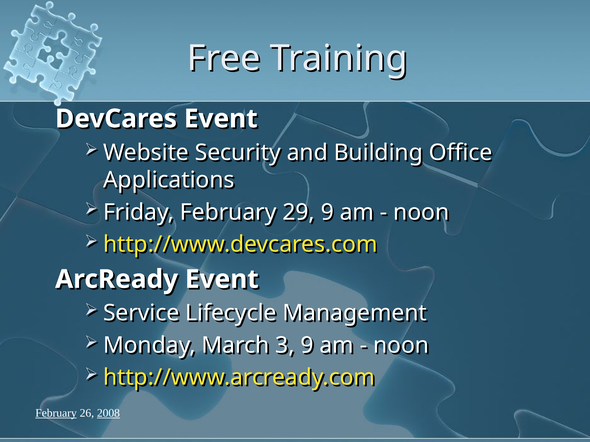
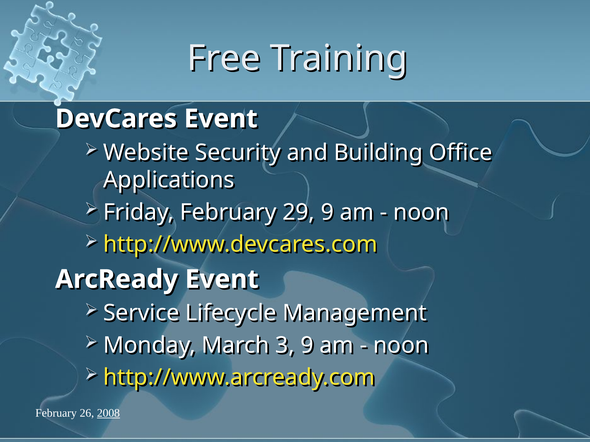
February underline: present -> none (56, 414)
